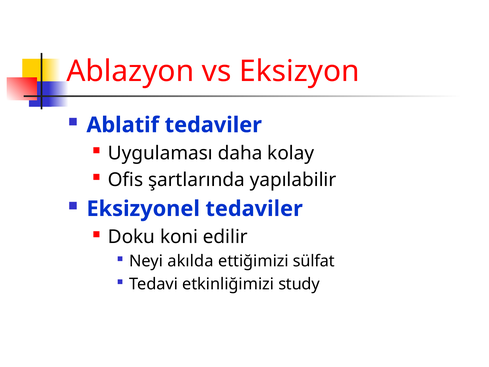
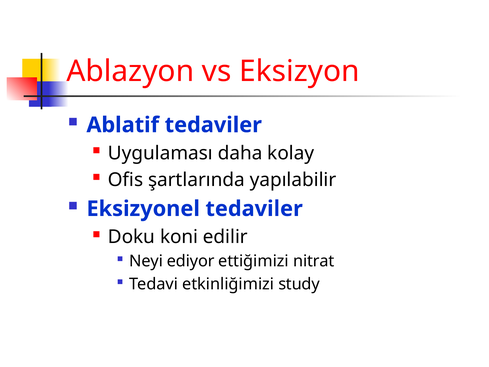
akılda: akılda -> ediyor (191, 261)
sülfat: sülfat -> nitrat (314, 261)
